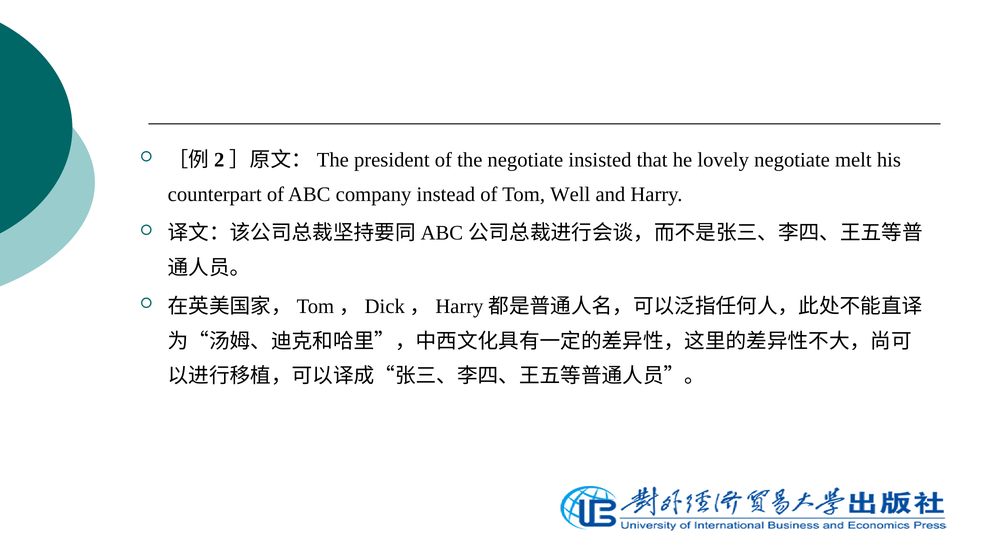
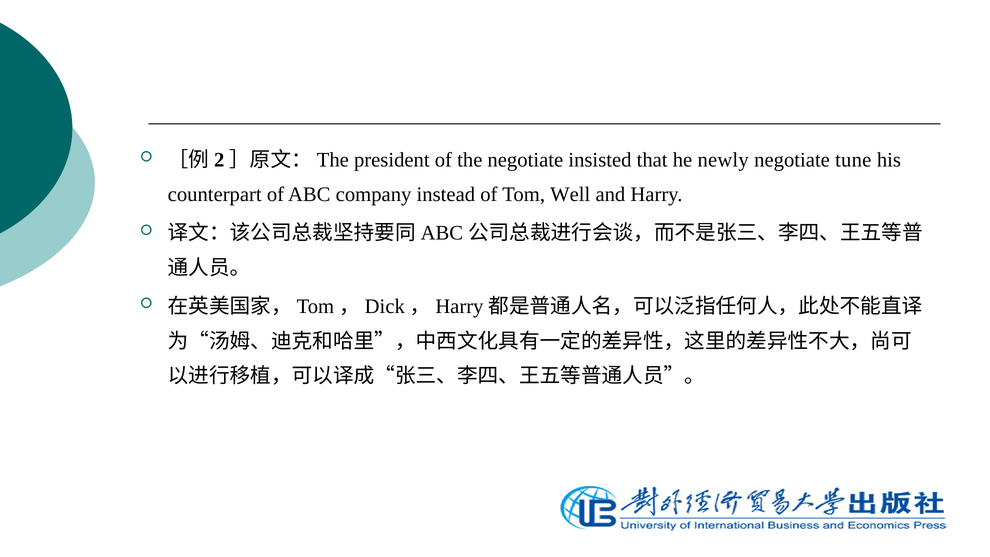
lovely: lovely -> newly (723, 160)
melt: melt -> tune (853, 160)
